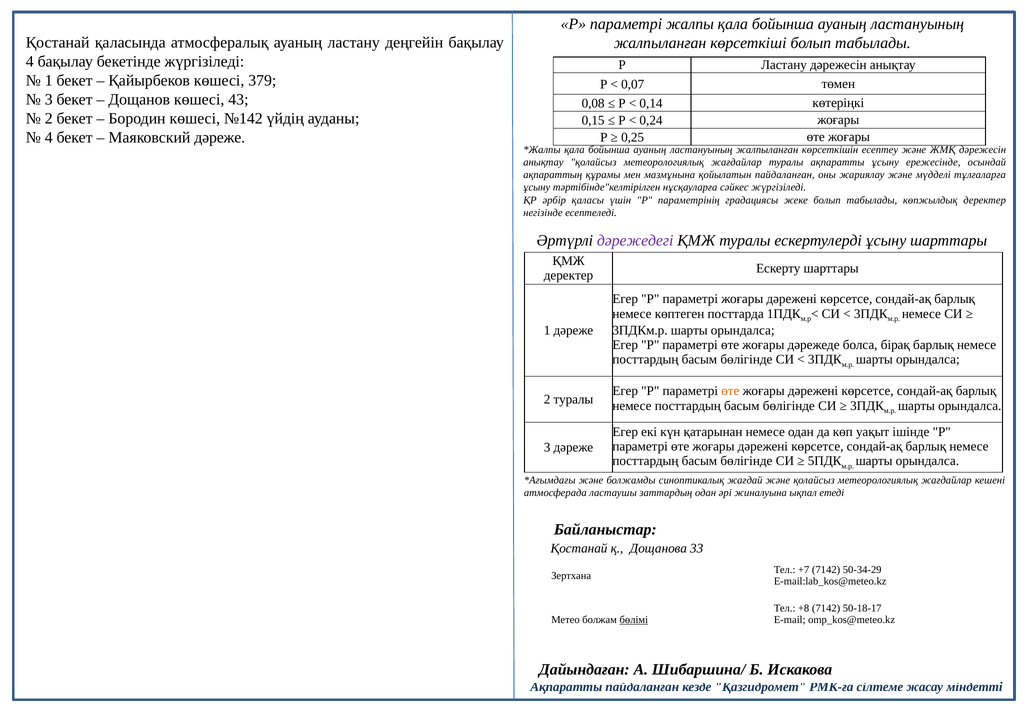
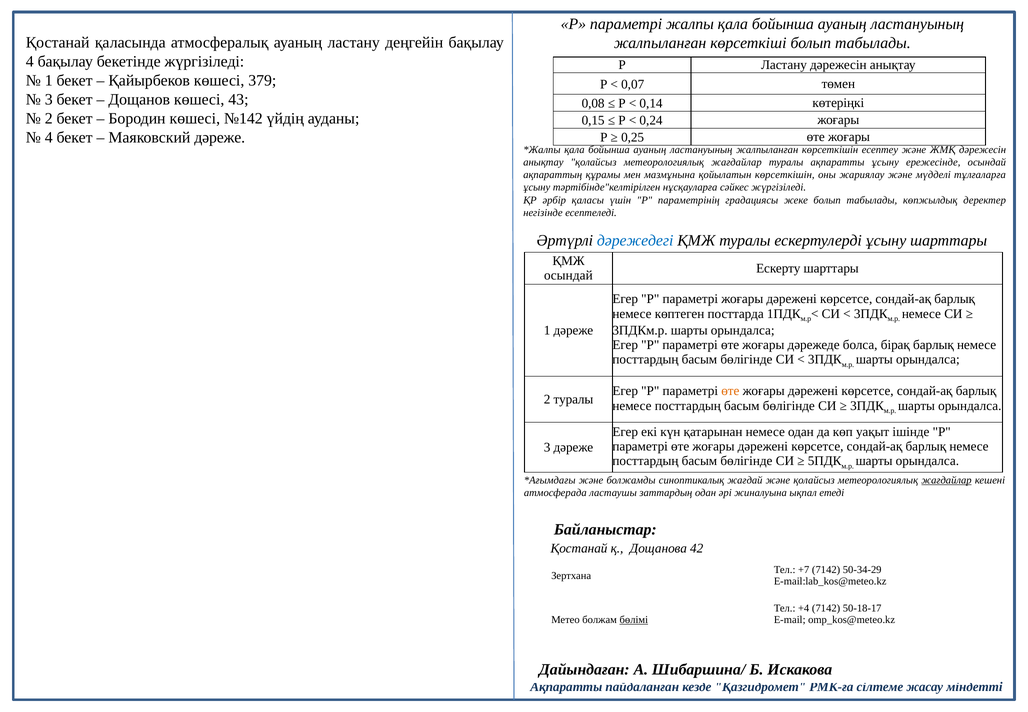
қойылатын пайдаланған: пайдаланған -> көрсеткішін (785, 175)
дәрежедегі colour: purple -> blue (635, 240)
деректер: деректер -> осындай (568, 276)
жағдайлар underline: none -> present (946, 480)
33: 33 -> 42 (697, 548)
+8: +8 -> +4 (804, 608)
